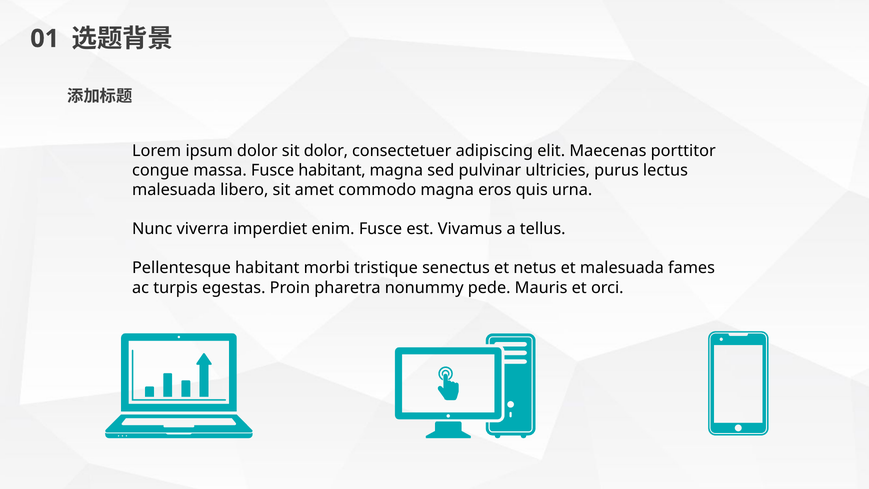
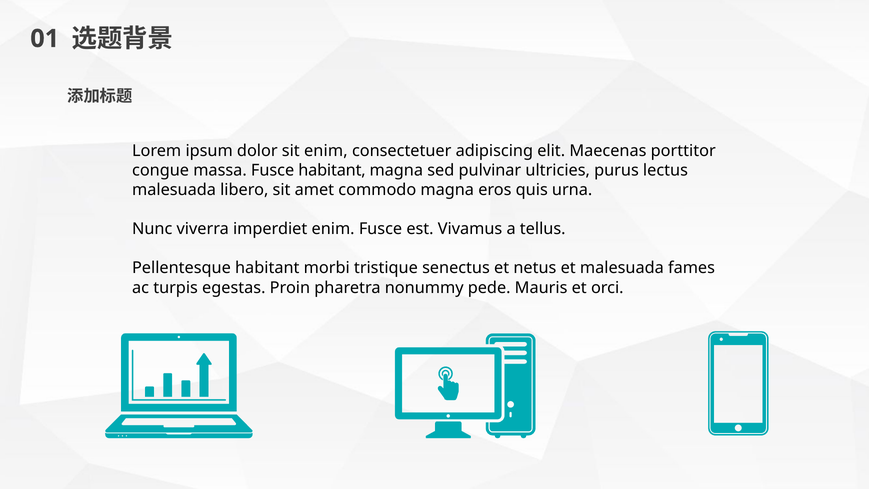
sit dolor: dolor -> enim (326, 151)
